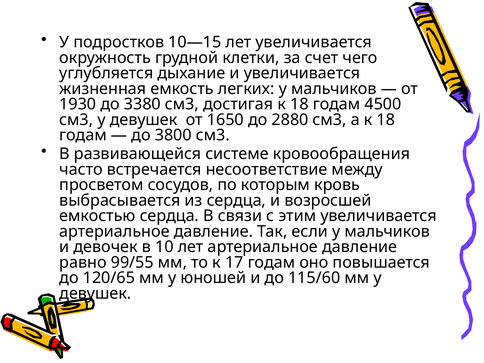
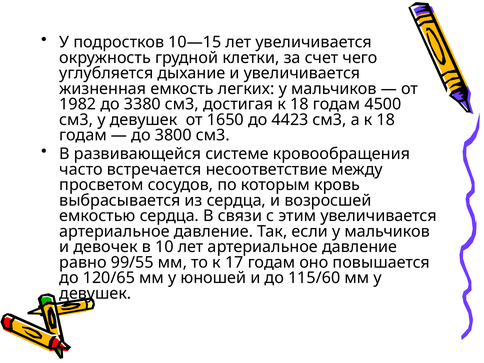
1930: 1930 -> 1982 (78, 104)
2880: 2880 -> 4423 (290, 120)
